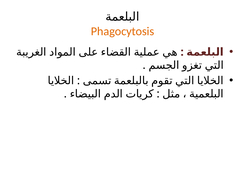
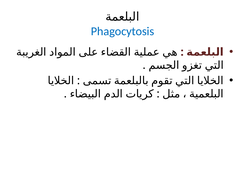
Phagocytosis colour: orange -> blue (123, 31)
